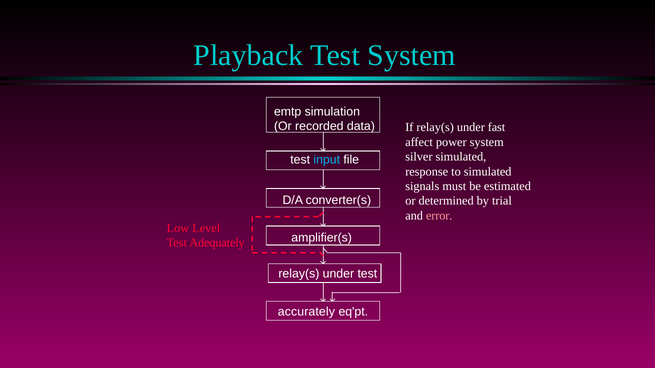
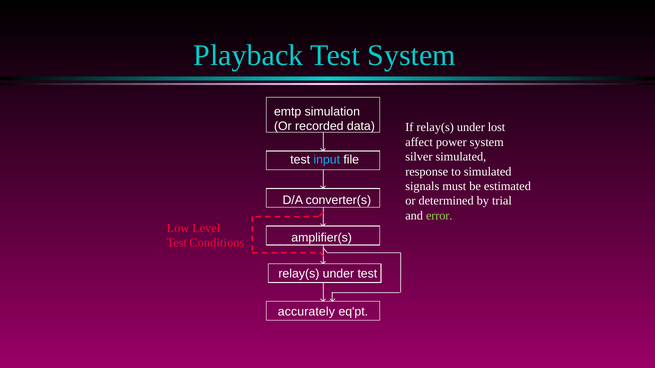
fast: fast -> lost (496, 127)
error colour: pink -> light green (439, 216)
Adequately: Adequately -> Conditions (217, 243)
